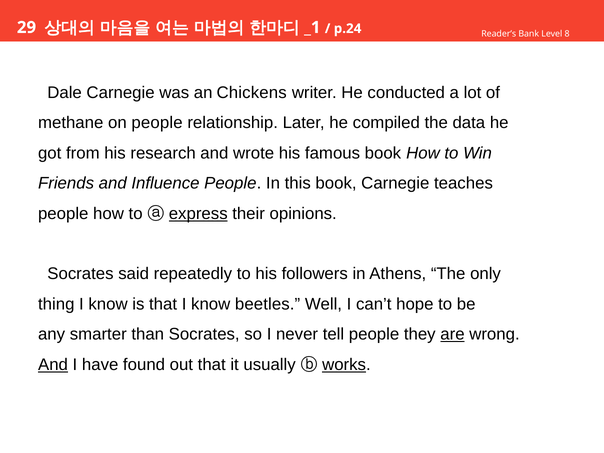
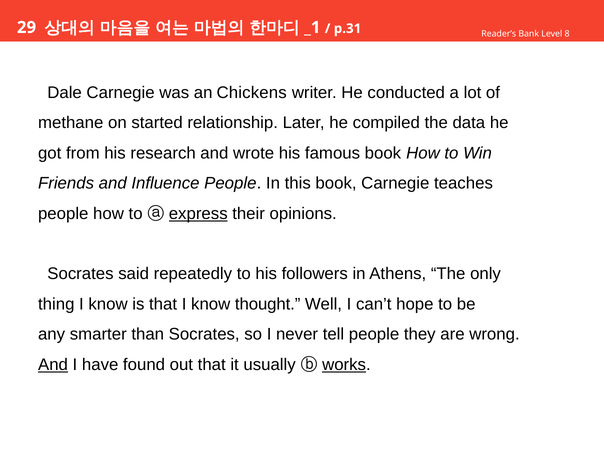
p.24: p.24 -> p.31 (348, 29)
on people: people -> started (157, 123)
beetles: beetles -> thought (268, 304)
are underline: present -> none (452, 334)
